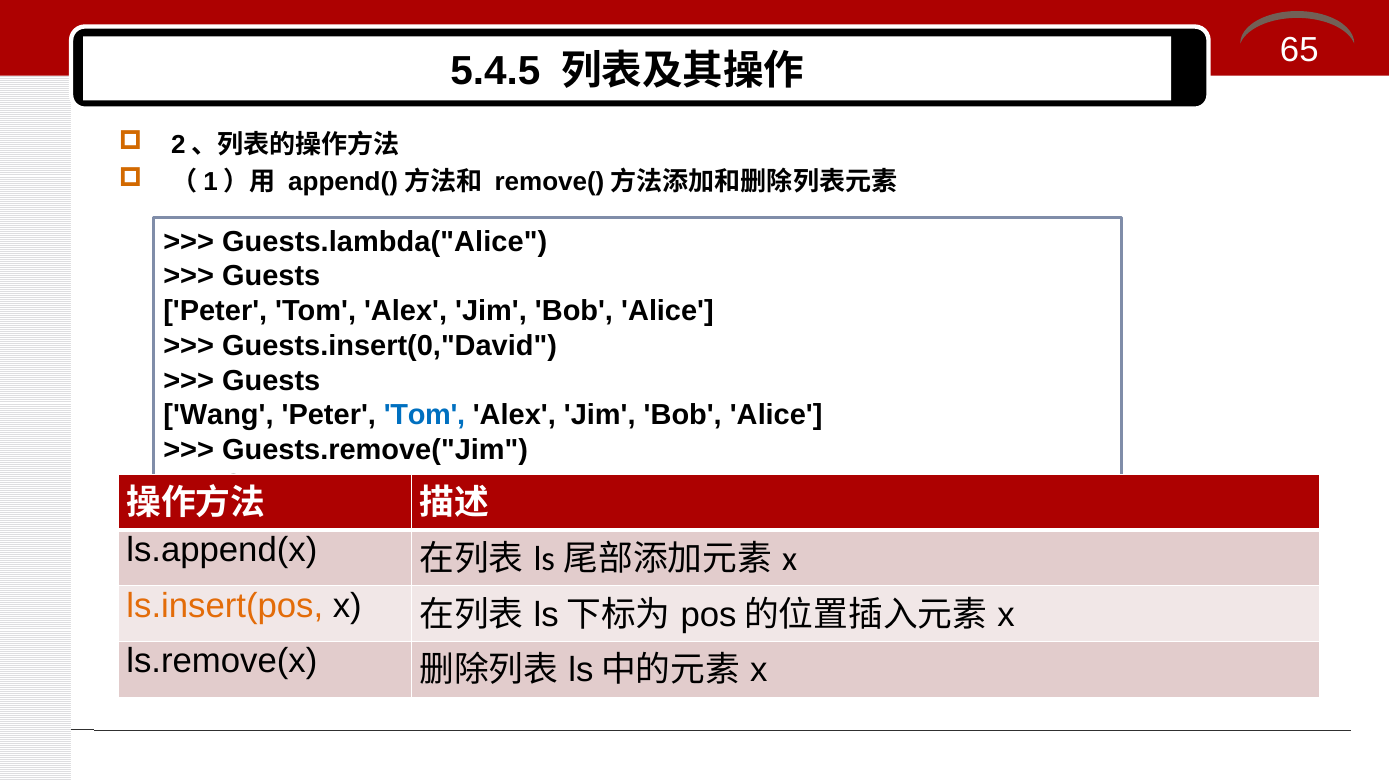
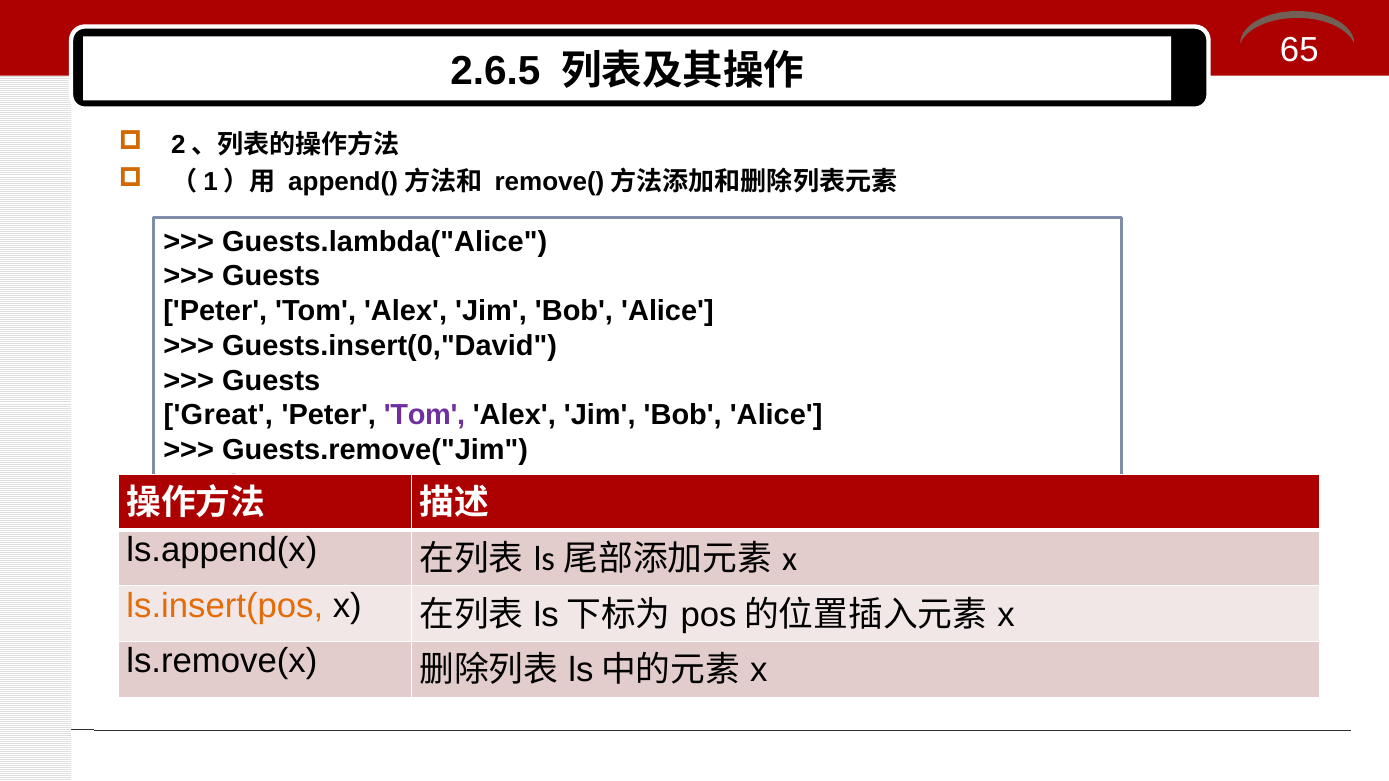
5.4.5: 5.4.5 -> 2.6.5 (495, 71)
Wang: Wang -> Great (218, 415)
Tom colour: blue -> purple (425, 415)
